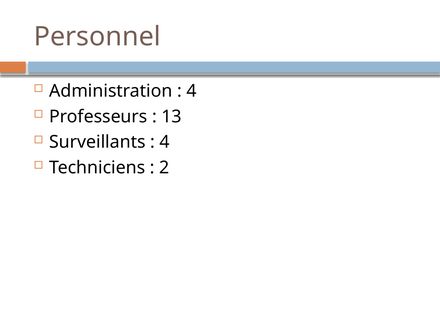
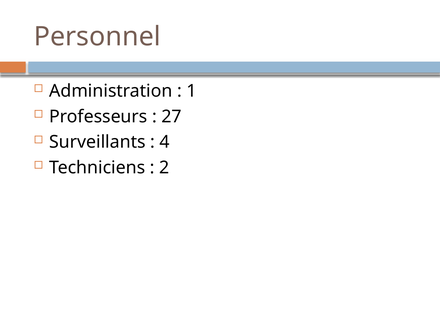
4: 4 -> 1 (192, 91)
13: 13 -> 27 (172, 117)
